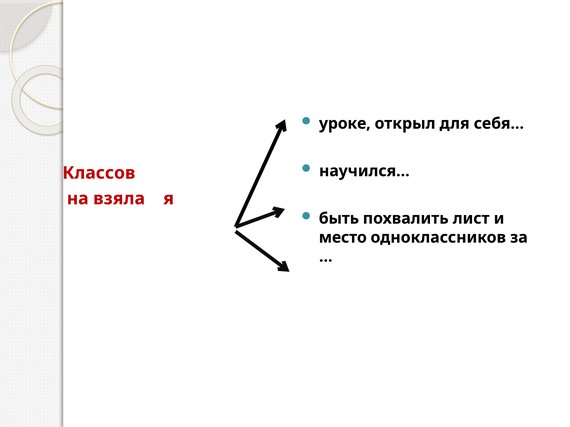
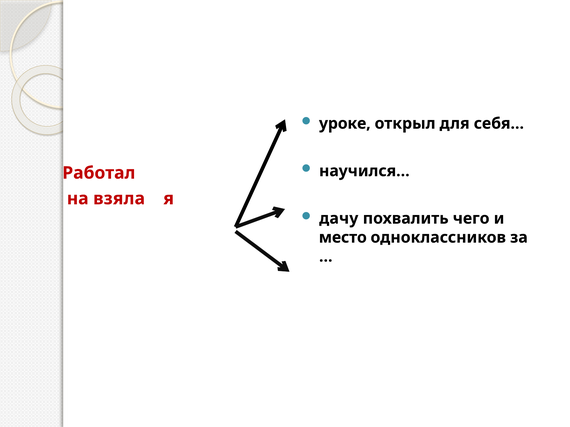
Классов: Классов -> Работал (99, 173)
быть: быть -> дачу (339, 219)
лист: лист -> чего (471, 219)
